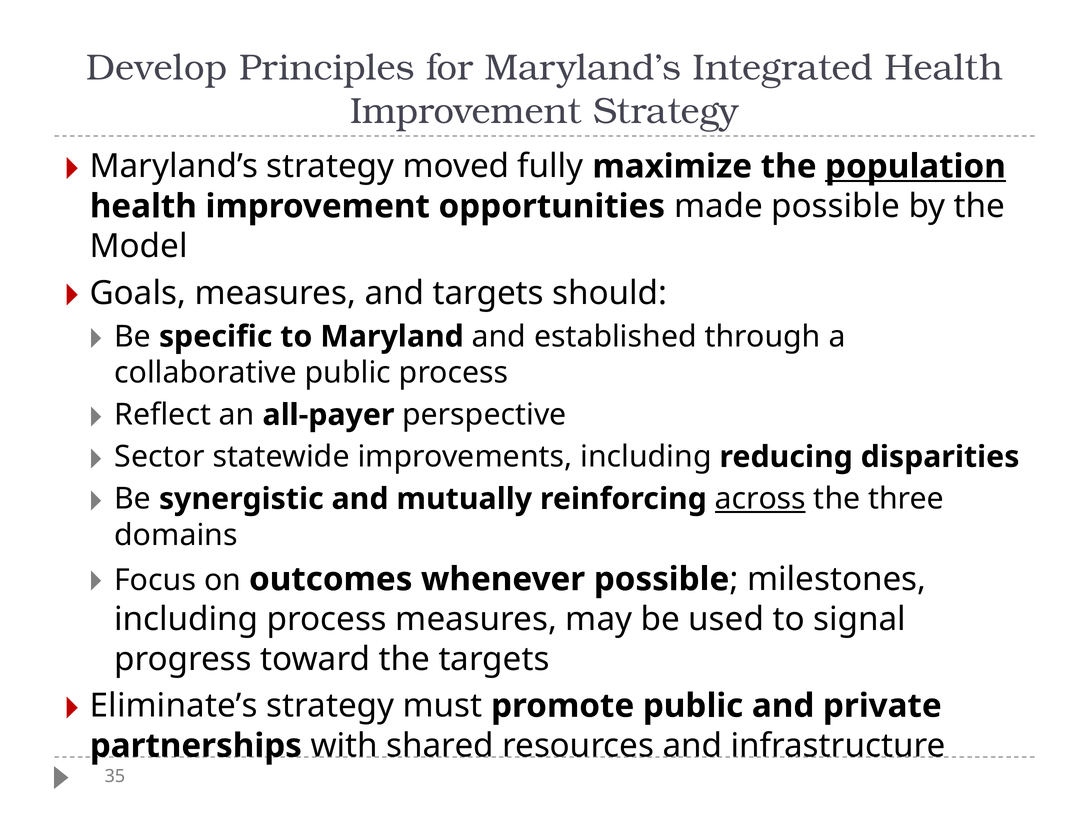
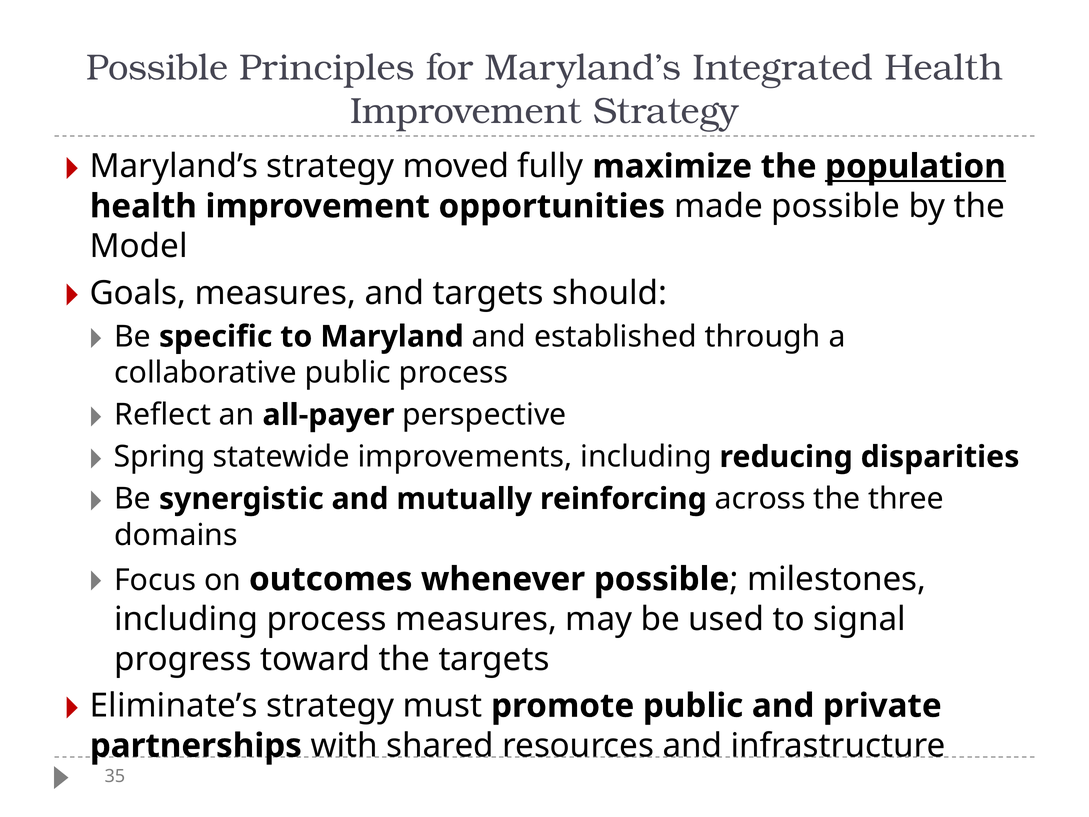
Develop: Develop -> Possible (157, 68)
Sector: Sector -> Spring (160, 457)
across underline: present -> none (760, 499)
